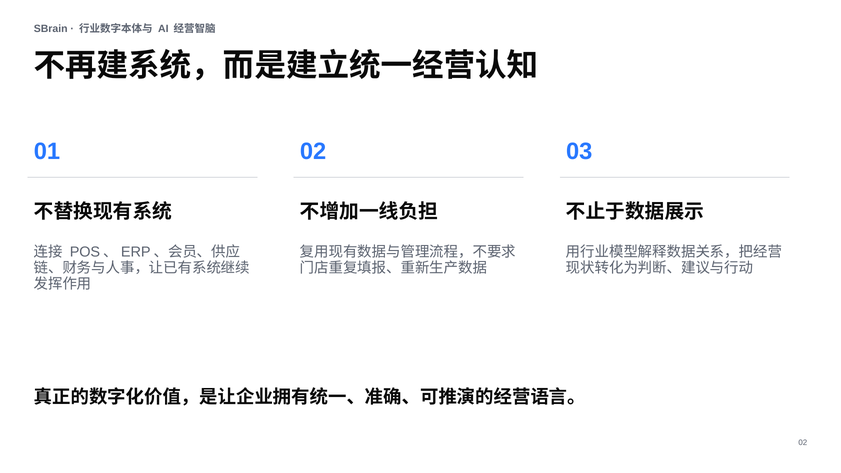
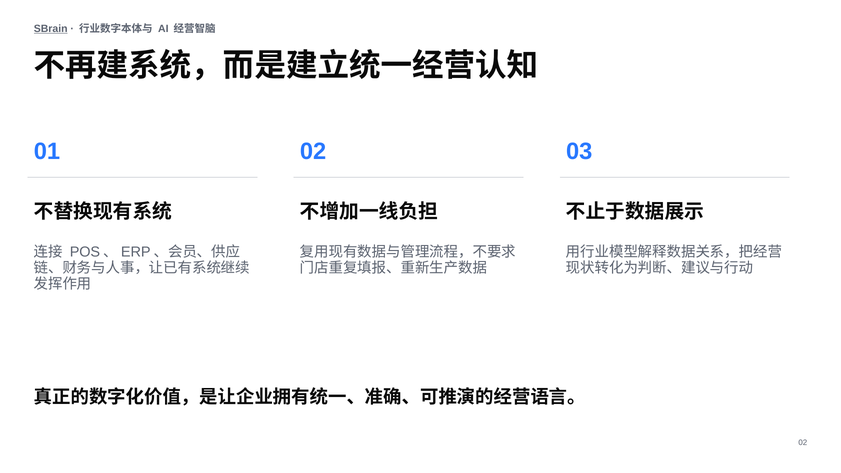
SBrain underline: none -> present (51, 29)
